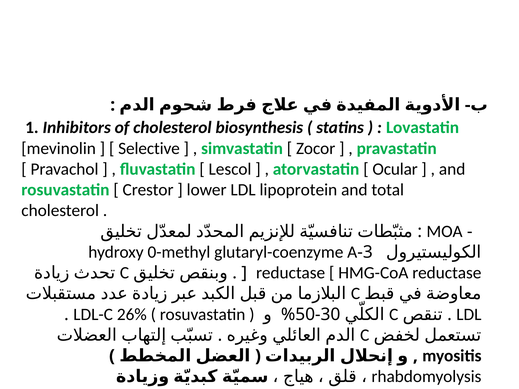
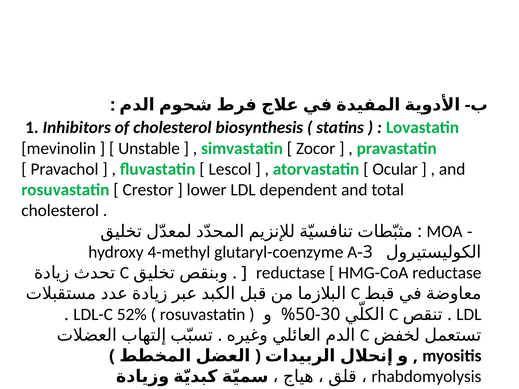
Selective: Selective -> Unstable (149, 148)
lipoprotein: lipoprotein -> dependent (298, 190)
0-methyl: 0-methyl -> 4-methyl (179, 252)
26%: 26% -> 52% (132, 314)
